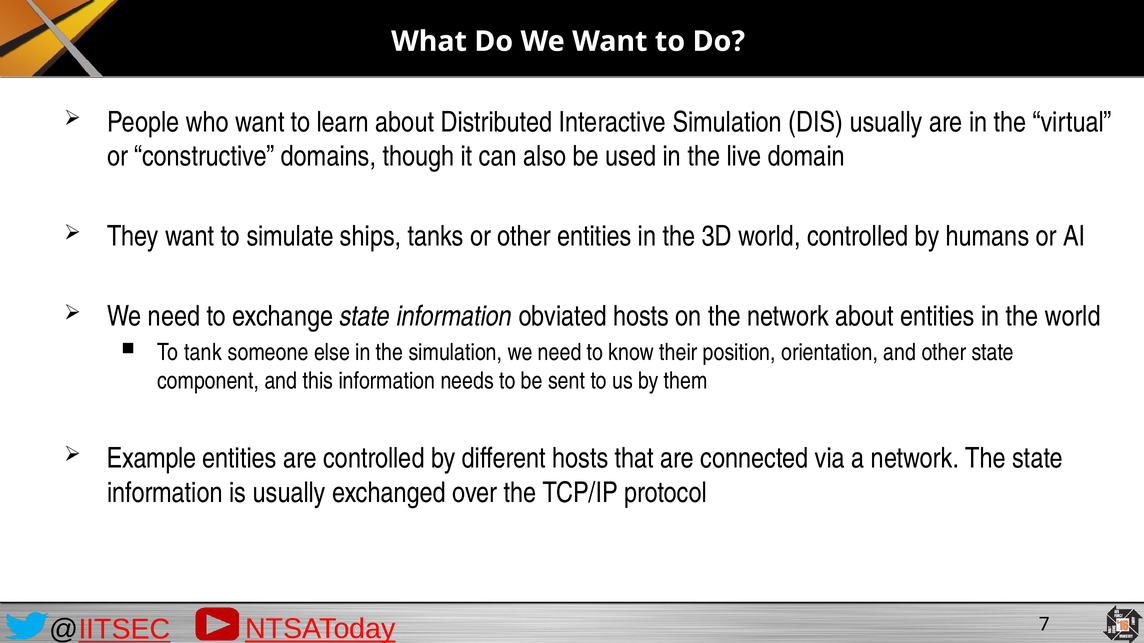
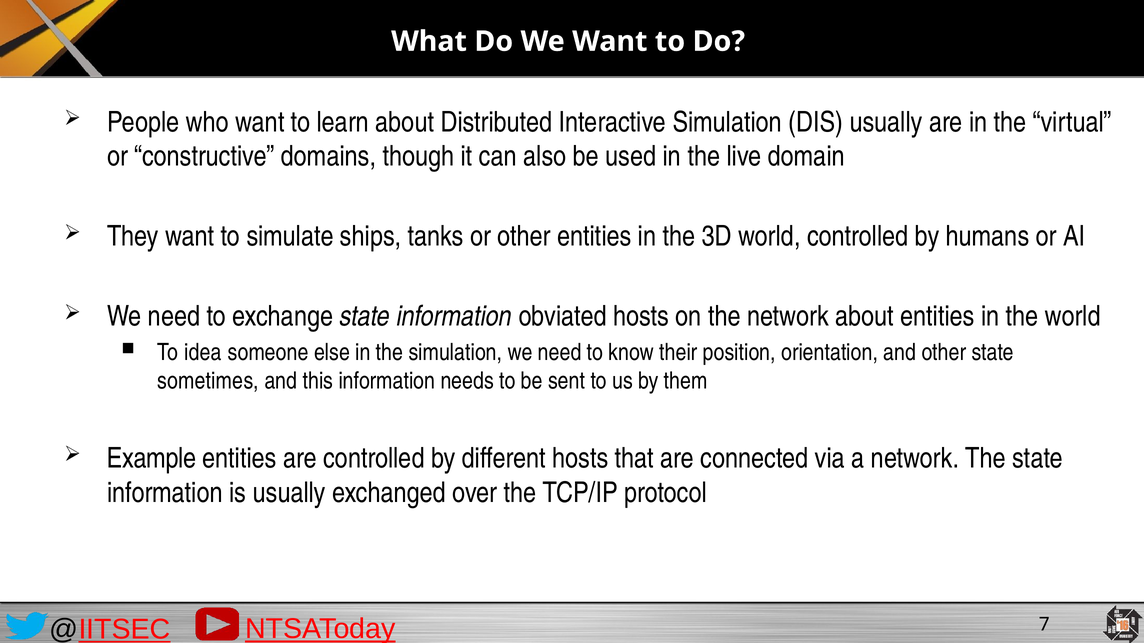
tank: tank -> idea (203, 353)
component: component -> sometimes (208, 381)
